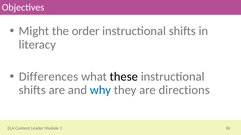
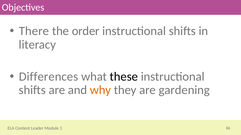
Might: Might -> There (34, 31)
why colour: blue -> orange (101, 90)
directions: directions -> gardening (184, 90)
